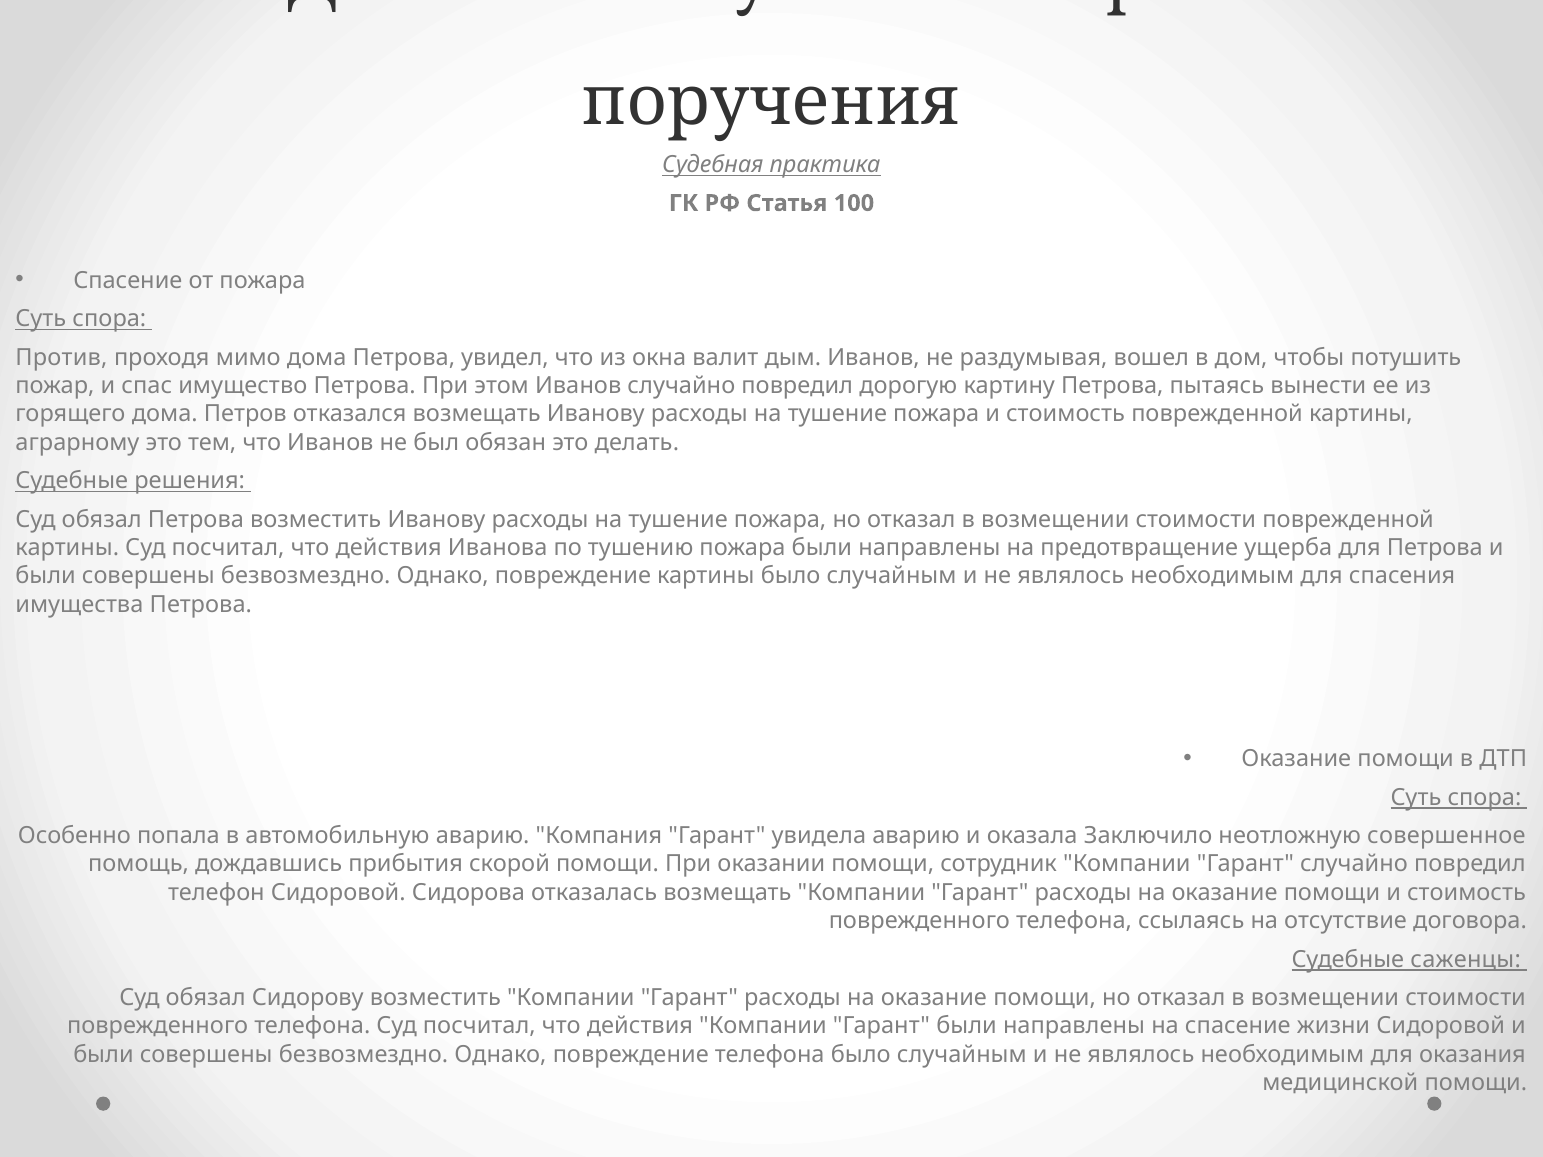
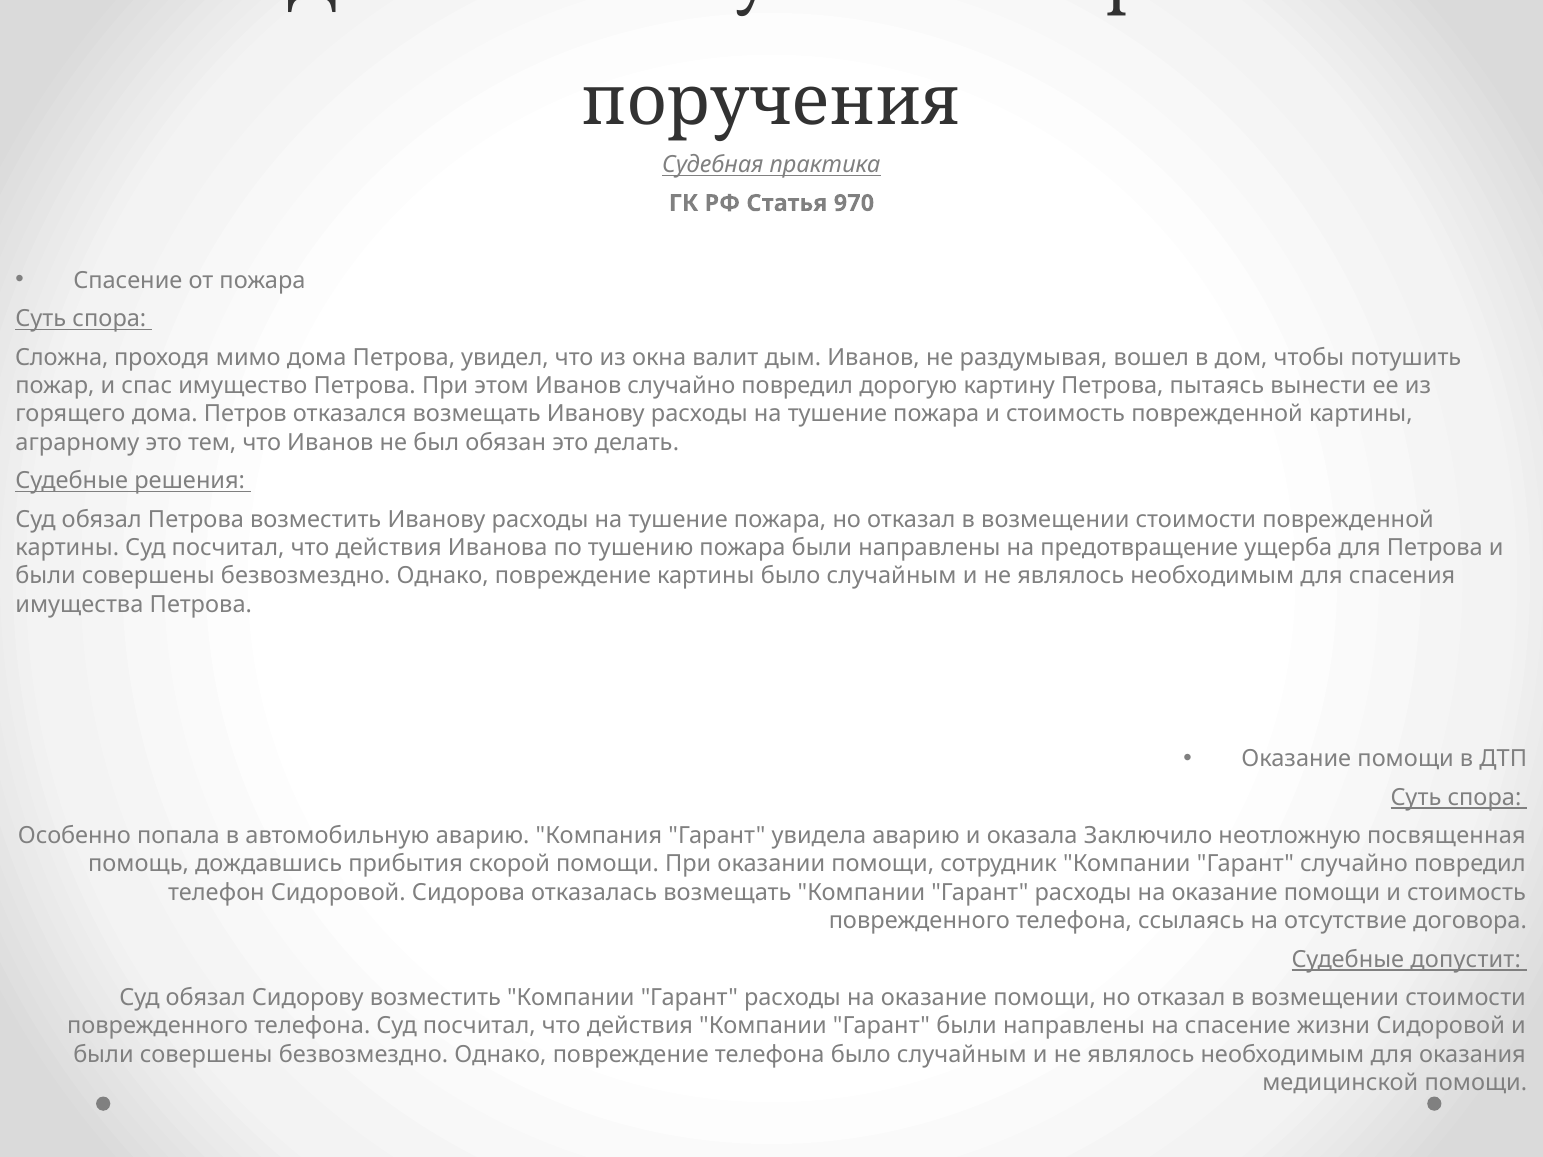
100: 100 -> 970 (854, 203)
Против: Против -> Сложна (62, 358)
совершенное: совершенное -> посвященная (1446, 836)
саженцы: саженцы -> допустит (1466, 960)
